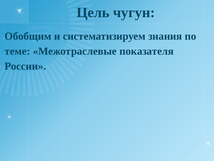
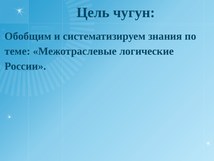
показателя: показателя -> логические (147, 51)
